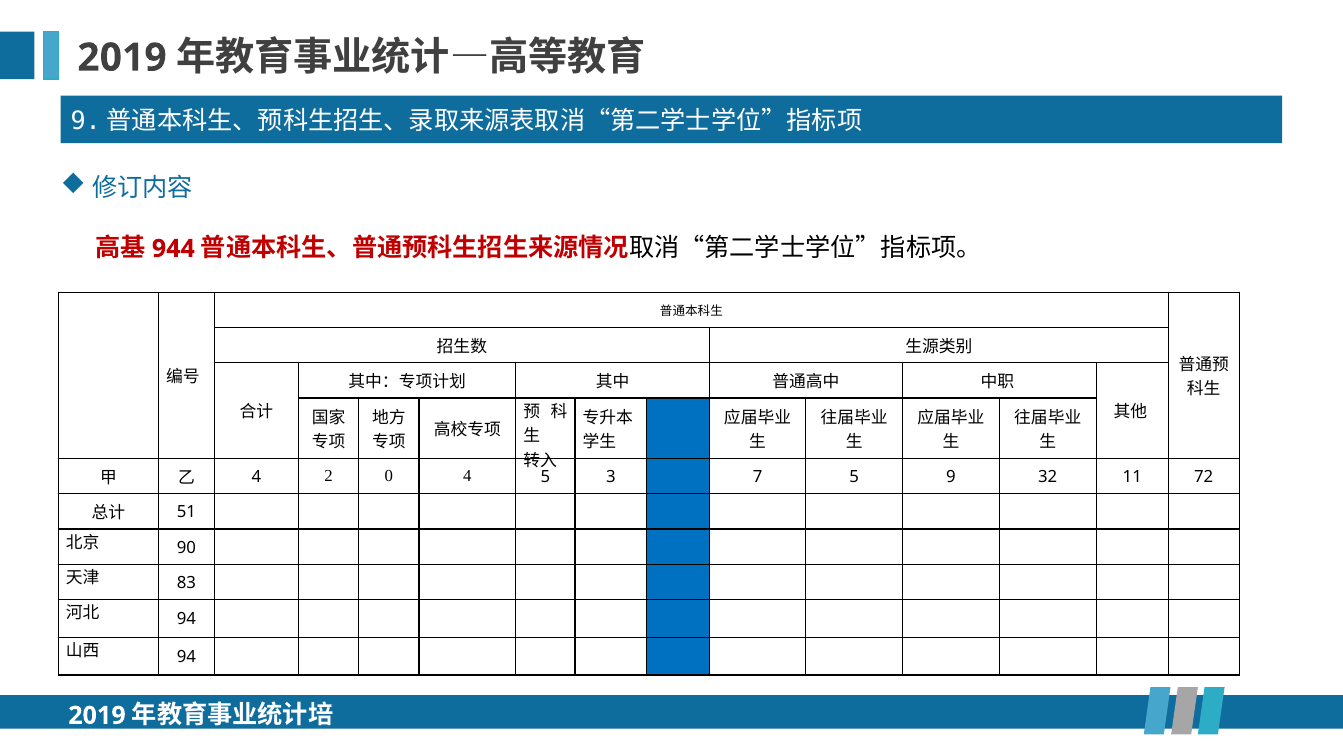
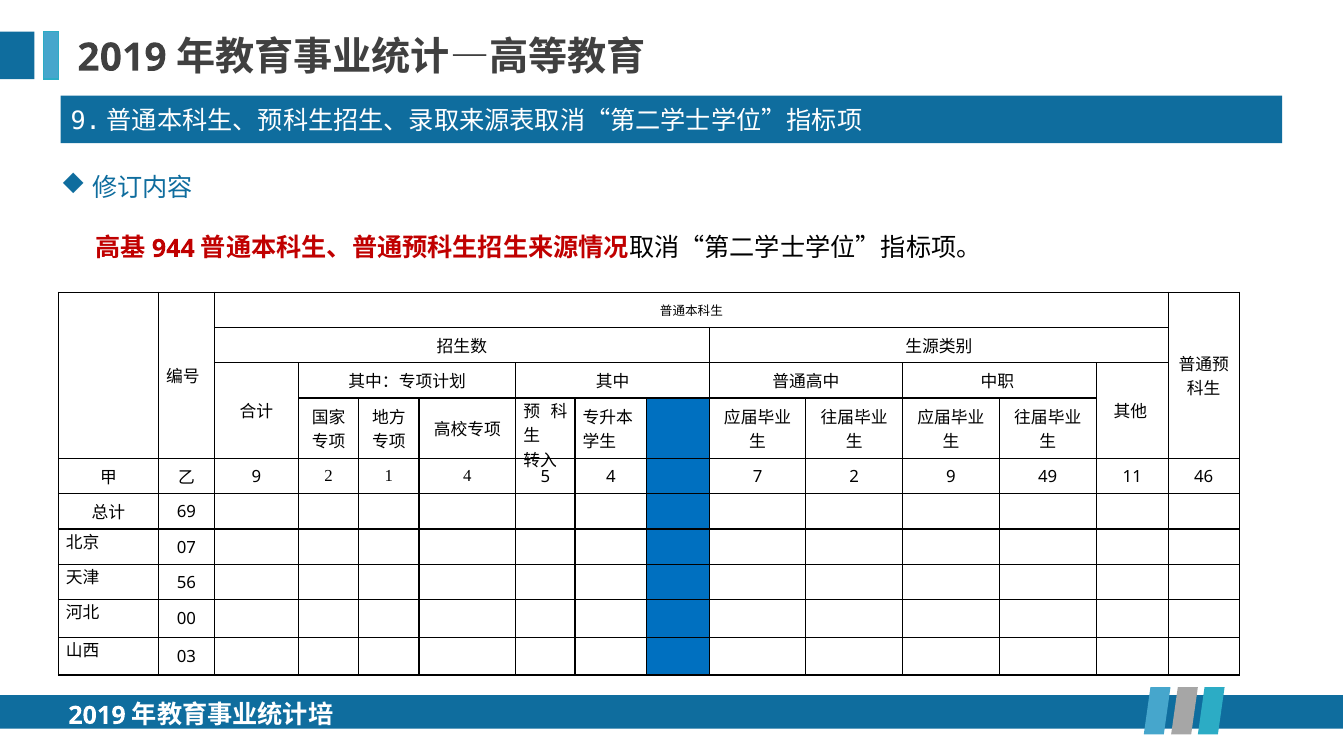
4: 4 -> 9 (257, 477)
0: 0 -> 1 (389, 476)
5 3: 3 -> 4 (611, 477)
7 5: 5 -> 2 (854, 477)
32: 32 -> 49 (1048, 477)
72: 72 -> 46 (1204, 477)
51: 51 -> 69 (186, 512)
90: 90 -> 07 (186, 547)
83: 83 -> 56 (186, 582)
94: 94 -> 00 (186, 619)
94: 94 -> 03 (186, 657)
